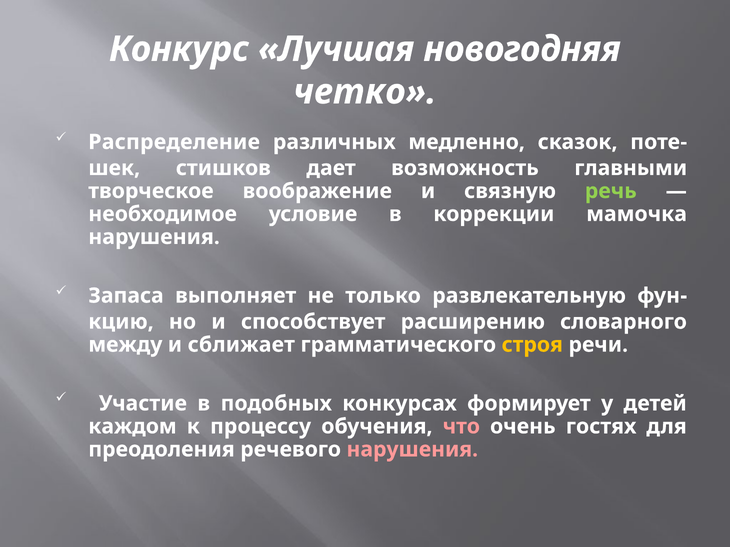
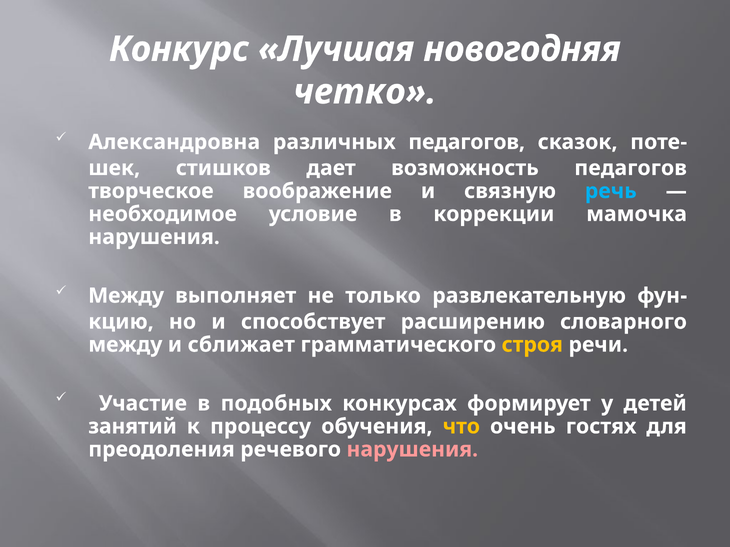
Распределение: Распределение -> Александровна (174, 142)
медленно: медленно -> педагогов (467, 142)
главными: главными -> педагогов (631, 168)
речь colour: light green -> light blue (611, 191)
Запаса: Запаса -> Между (126, 296)
каждом: каждом -> занятий (133, 427)
что colour: pink -> yellow (461, 427)
